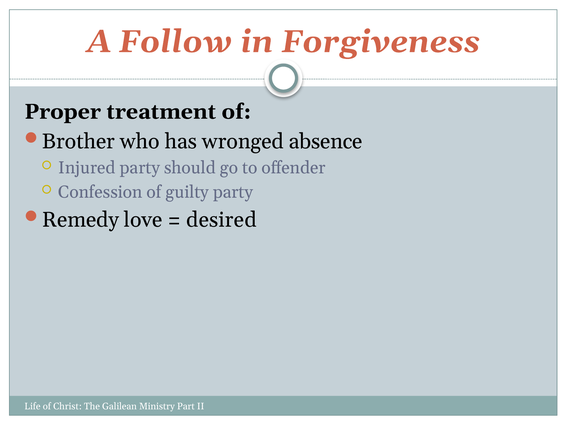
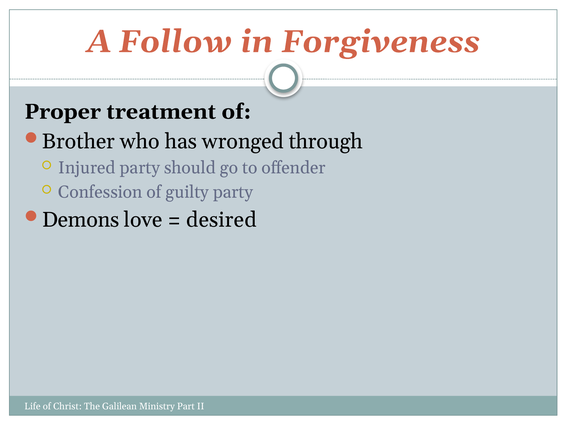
absence: absence -> through (326, 142)
Remedy: Remedy -> Demons (81, 220)
